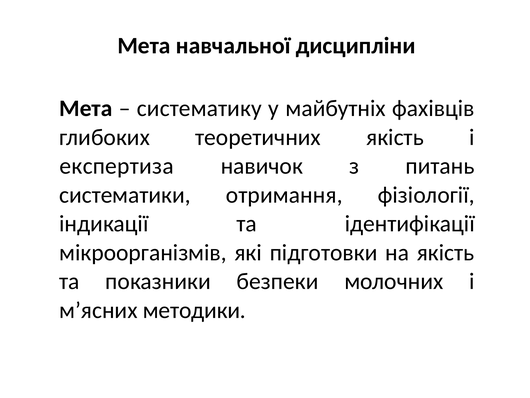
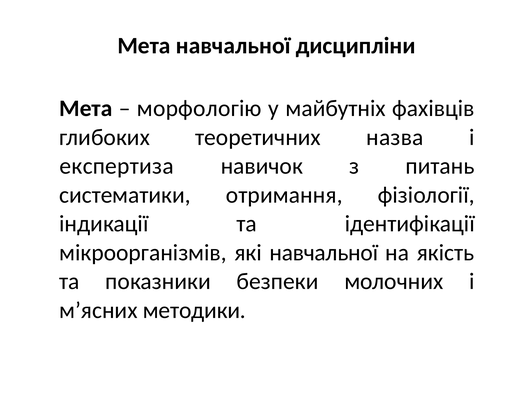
систематику: систематику -> морфологію (199, 108)
теоретичних якість: якість -> назва (395, 137)
які підготовки: підготовки -> навчальної (324, 252)
